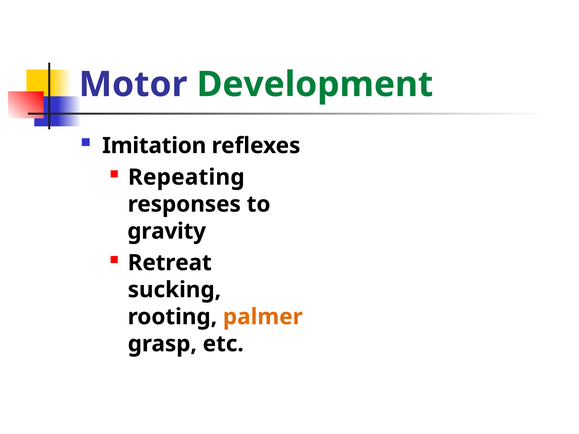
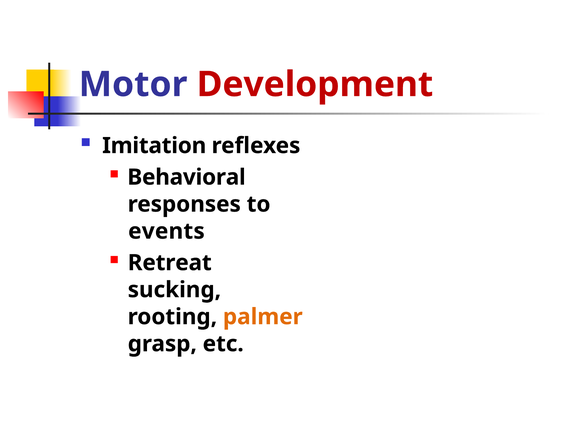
Development colour: green -> red (315, 84)
Repeating: Repeating -> Behavioral (187, 177)
gravity: gravity -> events (166, 231)
